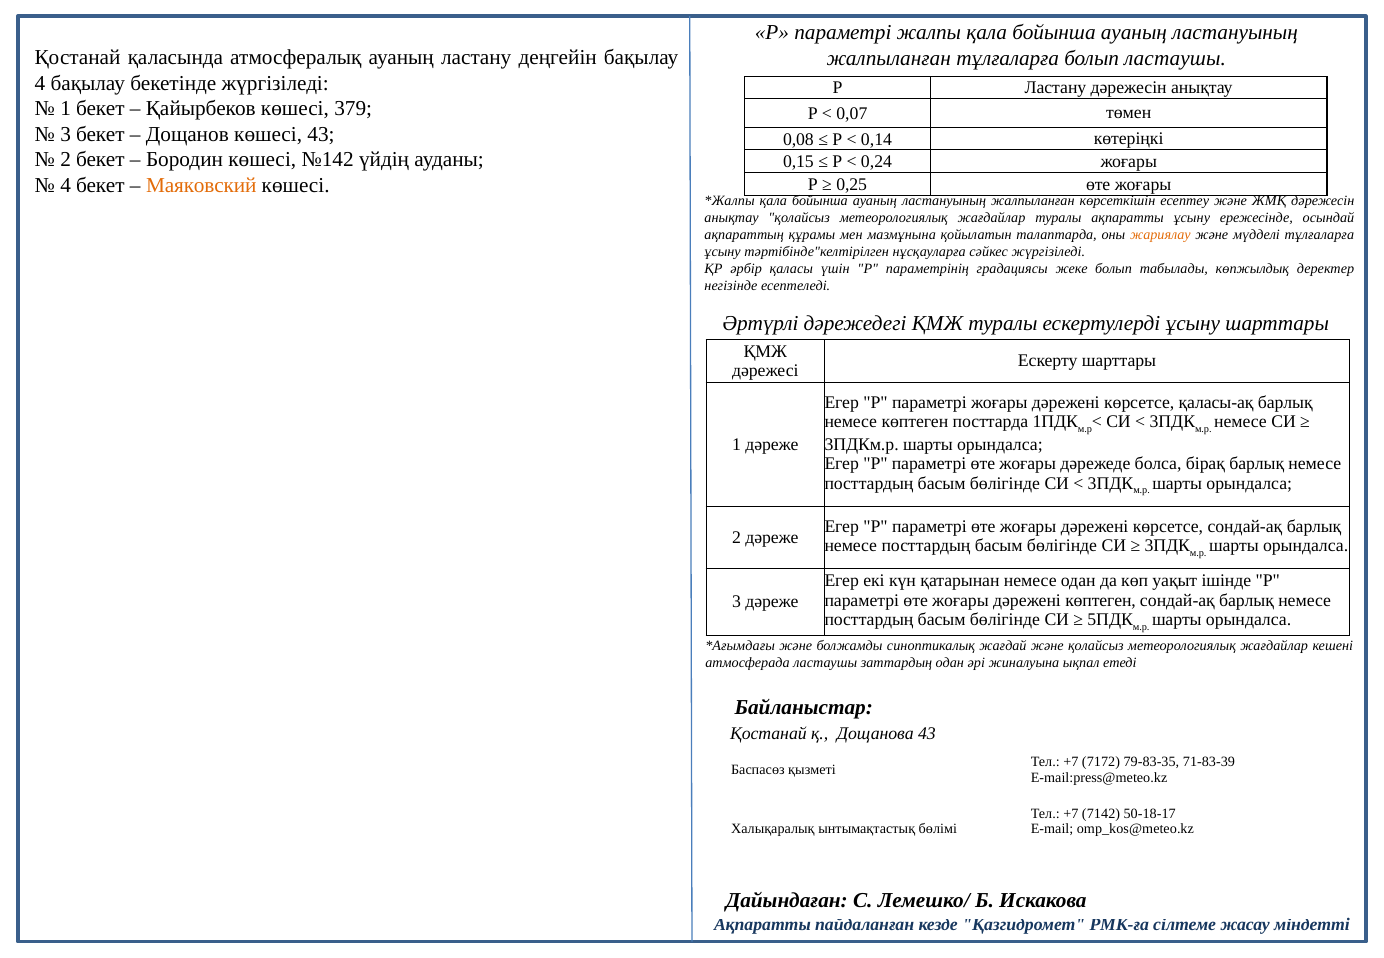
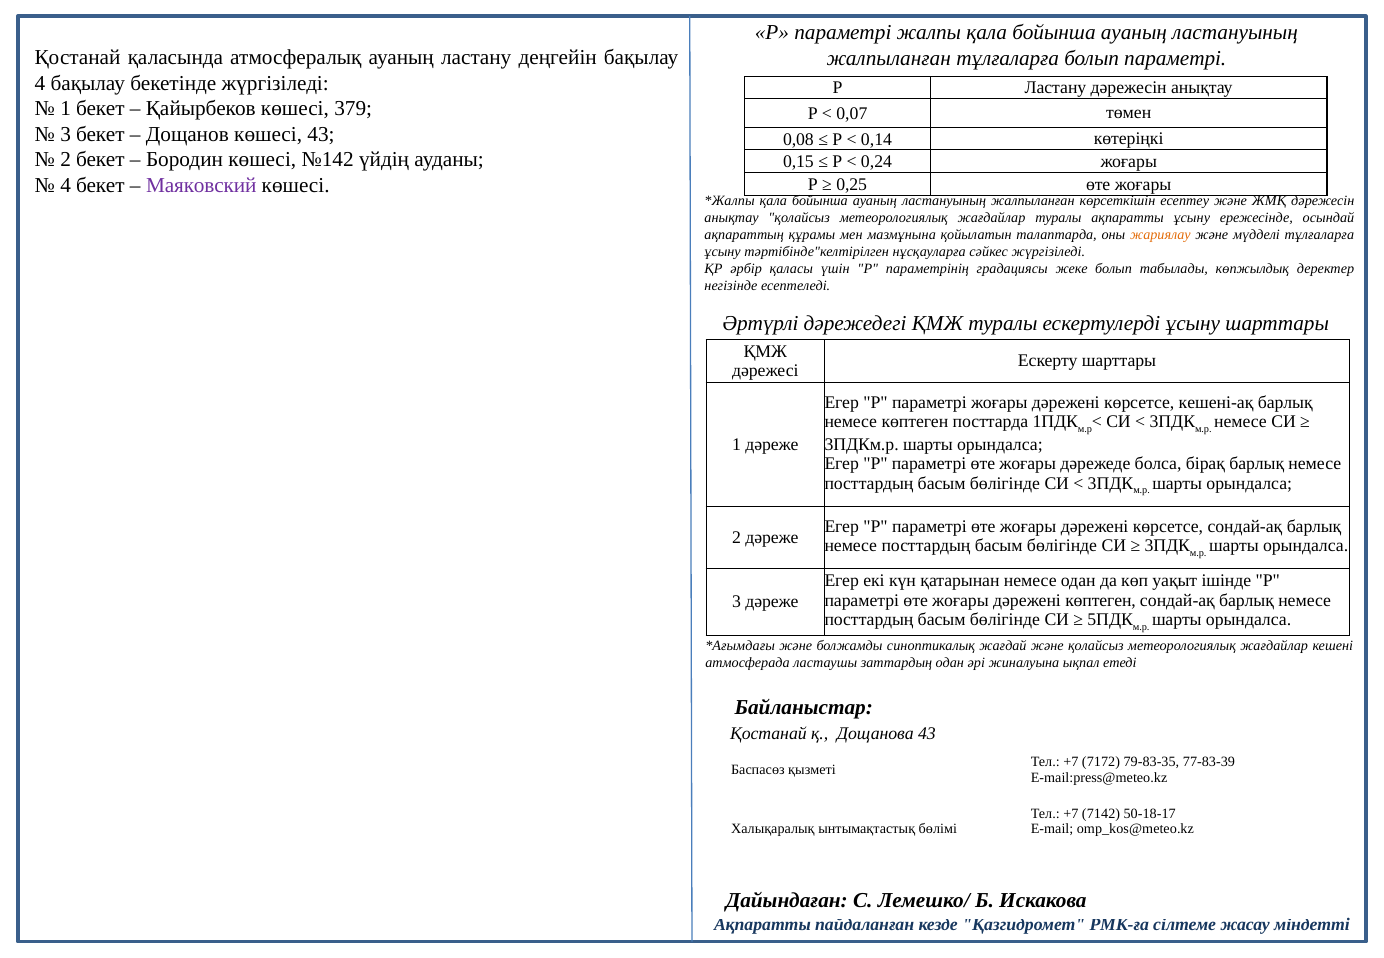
болып ластаушы: ластаушы -> параметрі (1175, 58)
Маяковский colour: orange -> purple (201, 185)
қаласы-ақ: қаласы-ақ -> кешені-ақ (1216, 403)
71-83-39: 71-83-39 -> 77-83-39 (1209, 762)
